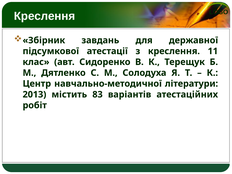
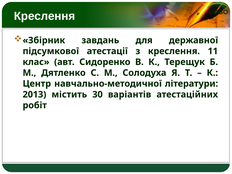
83: 83 -> 30 (98, 94)
